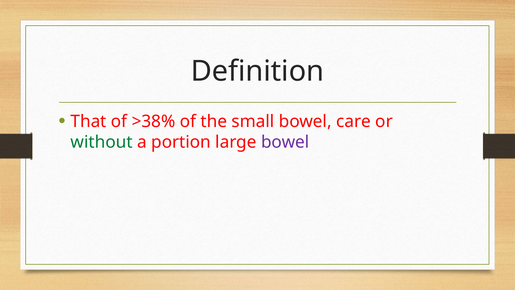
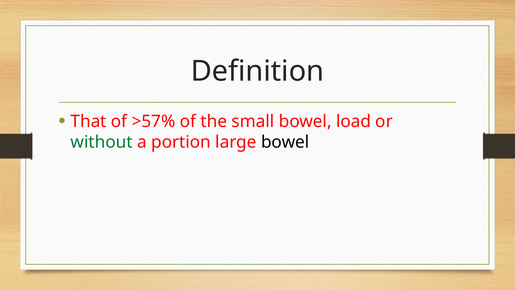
>38%: >38% -> >57% (154, 121)
care: care -> load (354, 121)
bowel colour: purple -> black (285, 142)
